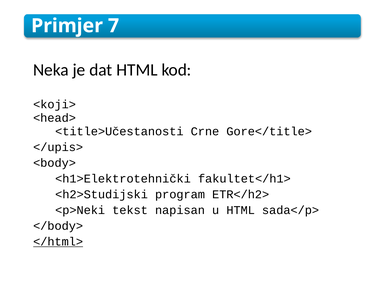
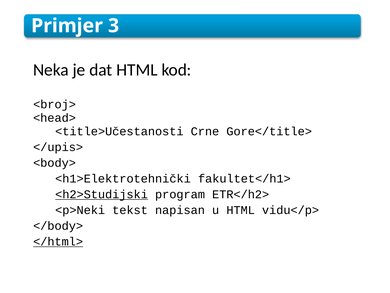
7: 7 -> 3 (114, 26)
<koji>: <koji> -> <broj> (55, 104)
<h2>Studijski underline: none -> present (102, 194)
sada</p>: sada</p> -> vidu</p> (291, 210)
